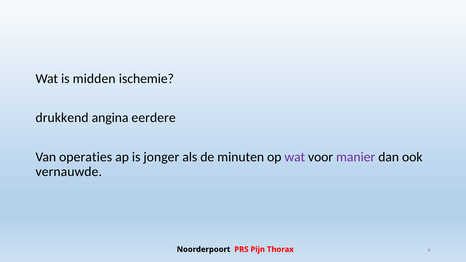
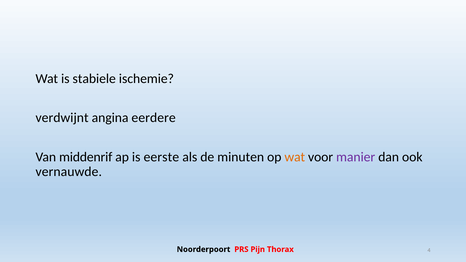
midden: midden -> stabiele (94, 79)
drukkend: drukkend -> verdwijnt (62, 118)
operaties: operaties -> middenrif (86, 157)
jonger: jonger -> eerste (161, 157)
wat colour: purple -> orange (295, 157)
